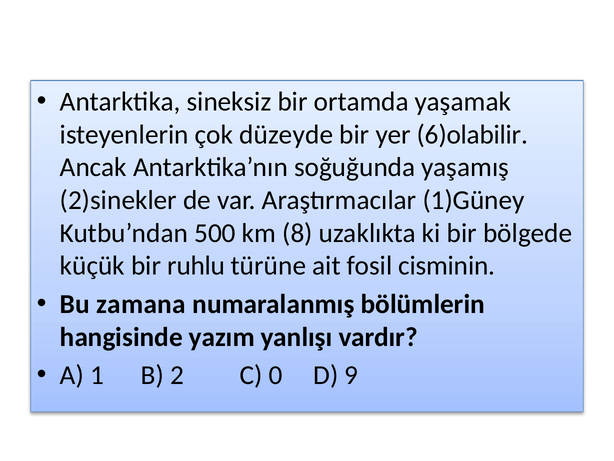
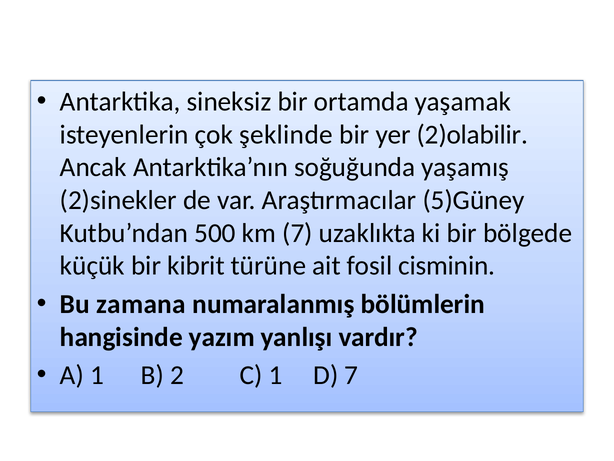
düzeyde: düzeyde -> şeklinde (286, 135)
6)olabilir: 6)olabilir -> 2)olabilir (472, 135)
1)Güney: 1)Güney -> 5)Güney (474, 200)
km 8: 8 -> 7 (298, 233)
ruhlu: ruhlu -> kibrit (196, 266)
C 0: 0 -> 1 (276, 375)
D 9: 9 -> 7 (351, 375)
